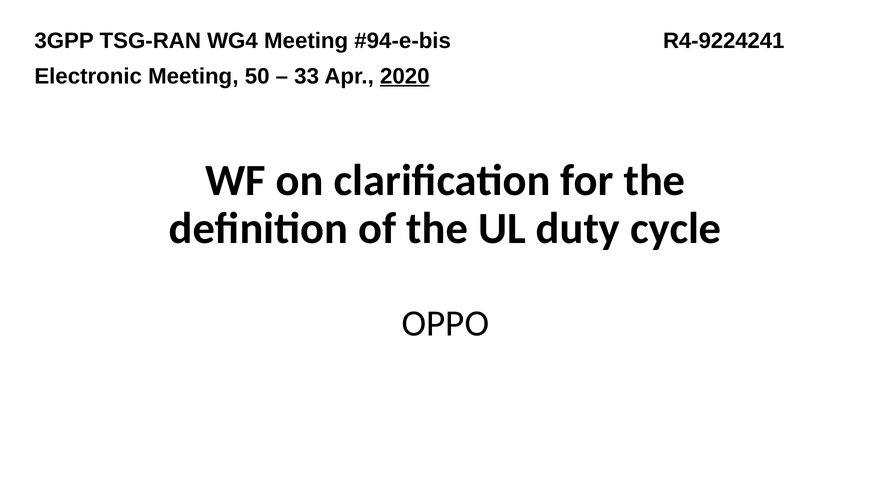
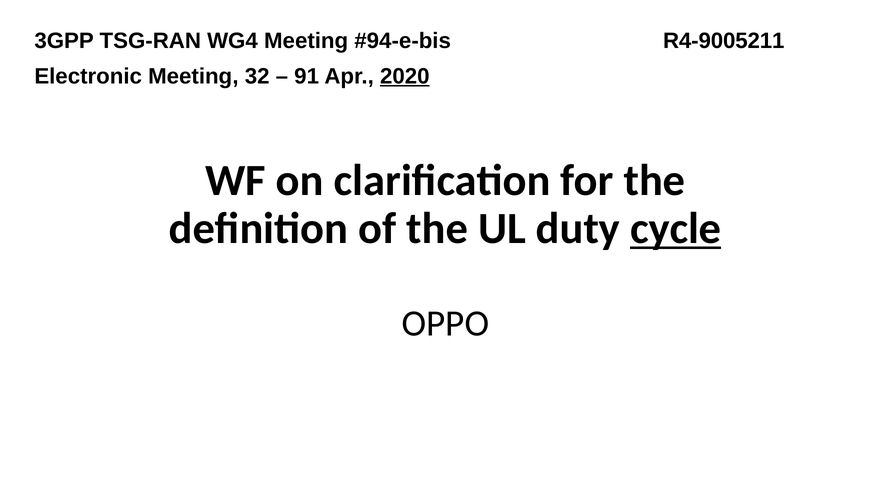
R4-9224241: R4-9224241 -> R4-9005211 (724, 41)
50: 50 -> 32 (257, 76)
33: 33 -> 91 (307, 76)
cycle underline: none -> present (676, 229)
